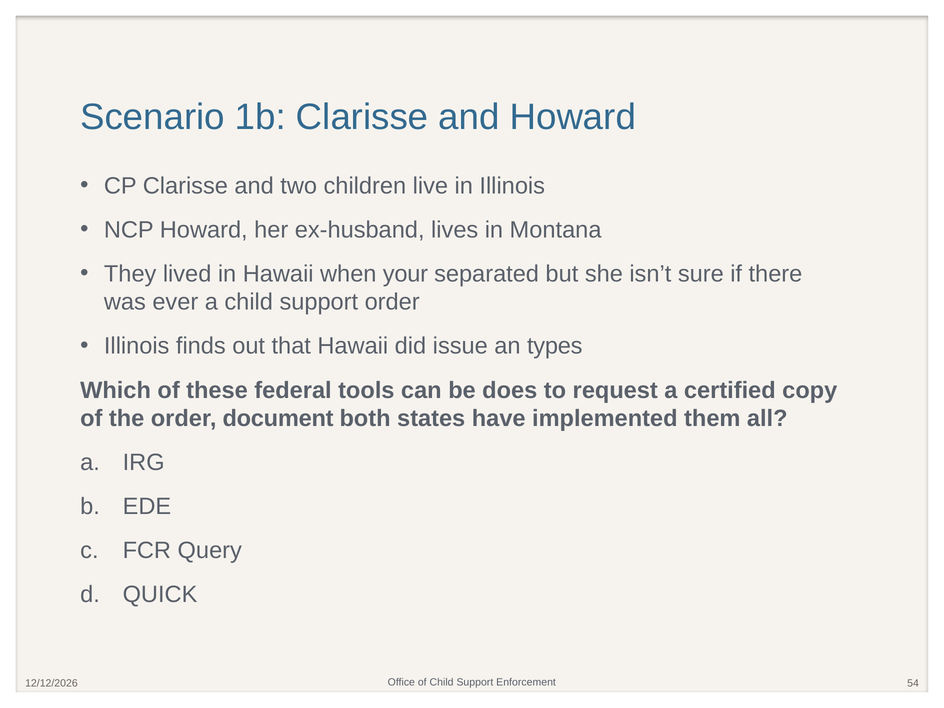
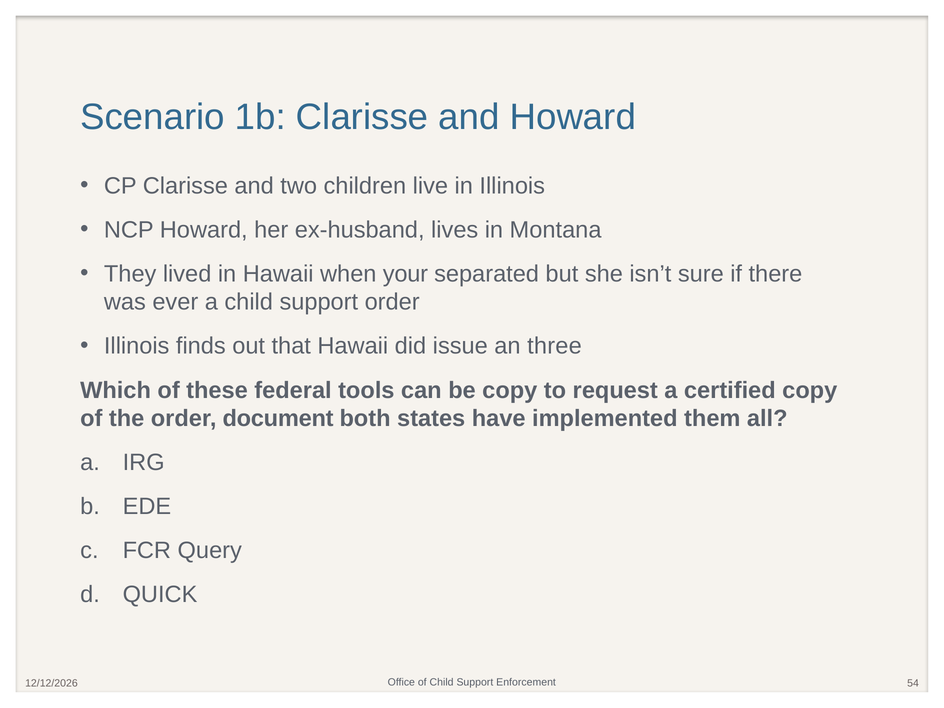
types: types -> three (555, 346)
be does: does -> copy (510, 390)
